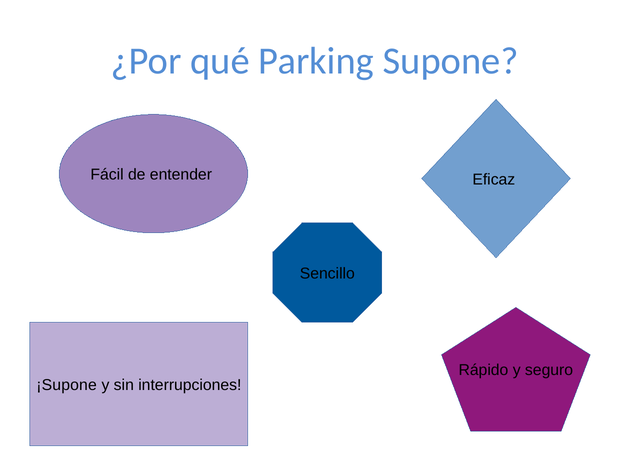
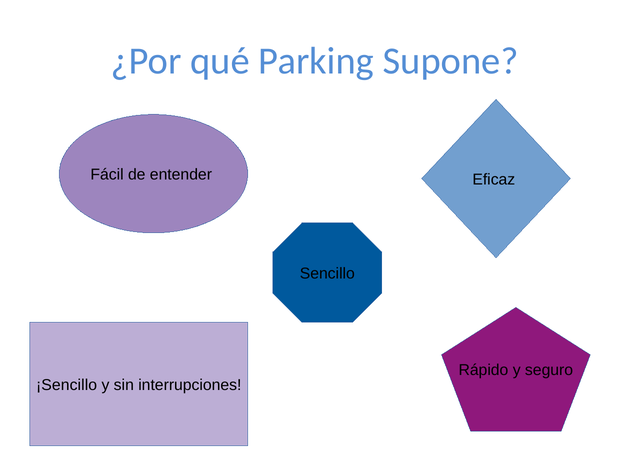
¡Supone: ¡Supone -> ¡Sencillo (67, 386)
